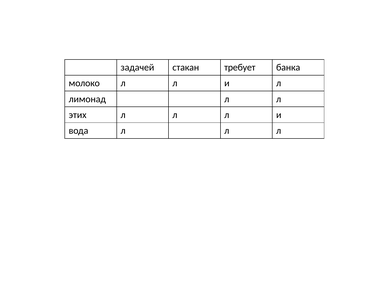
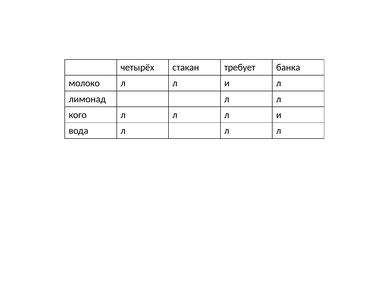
задачей: задачей -> четырёх (137, 67)
этих: этих -> кого (78, 115)
